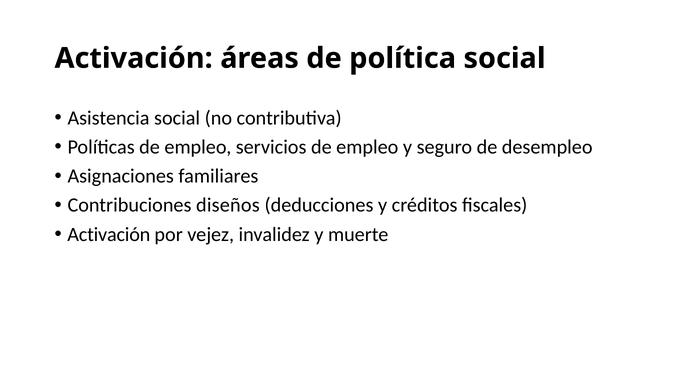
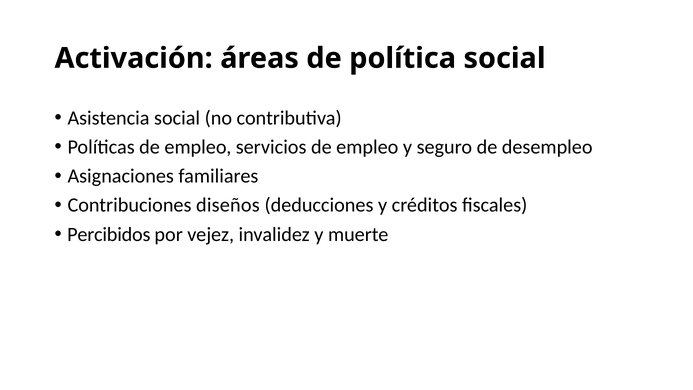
Activación: Activación -> Percibidos (109, 234)
